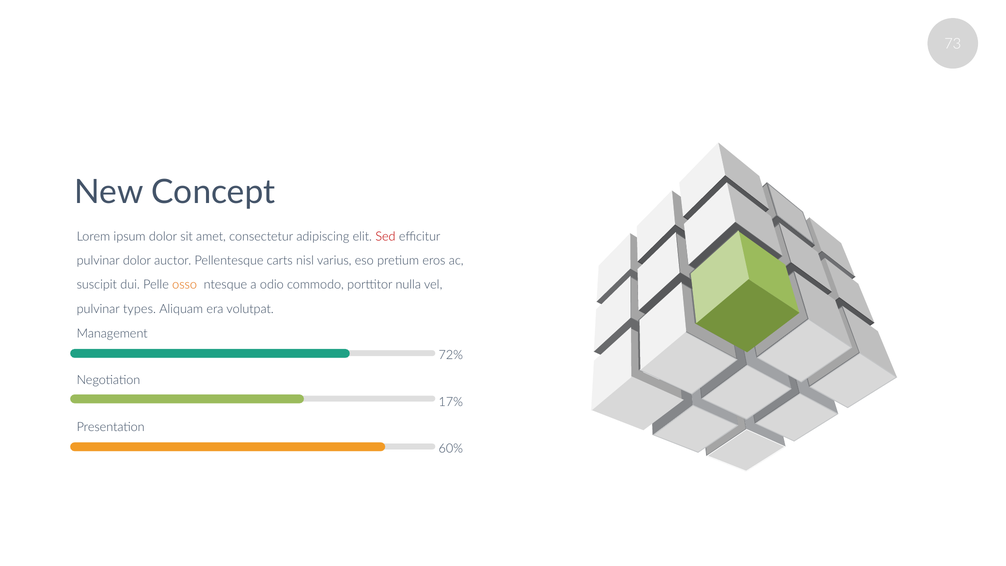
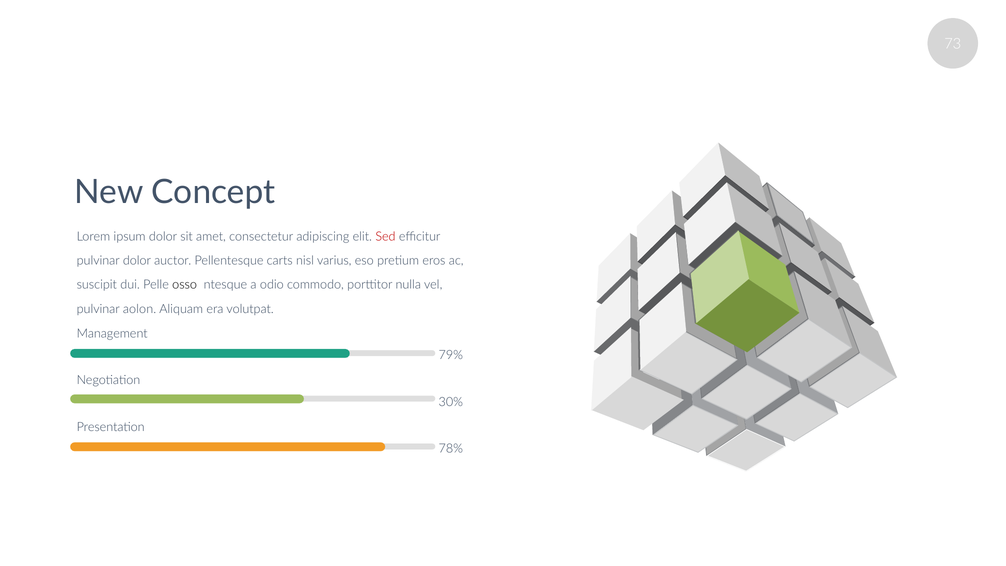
osso colour: orange -> black (185, 285)
types: types -> aolon (140, 309)
72%: 72% -> 79% (451, 355)
17%: 17% -> 30% (451, 402)
60%: 60% -> 78% (451, 449)
